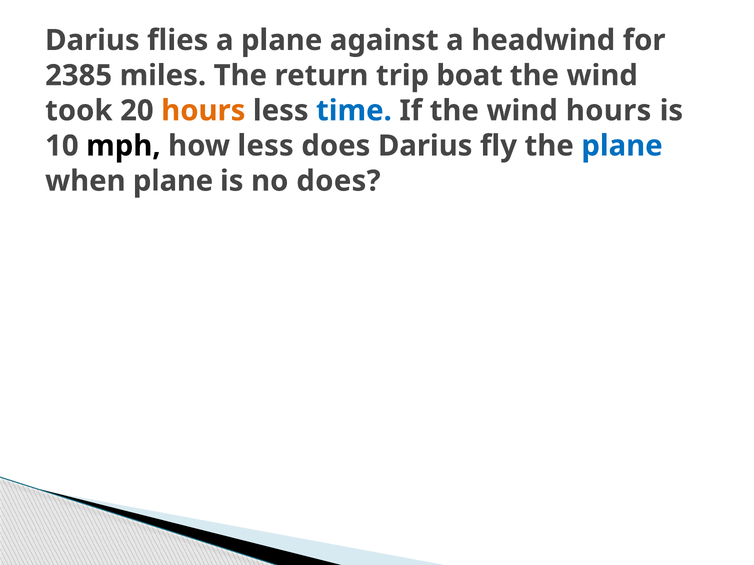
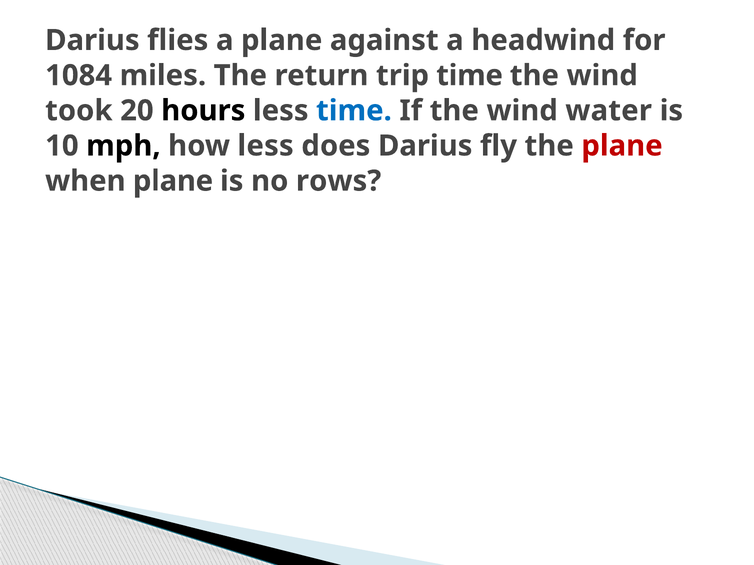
2385: 2385 -> 1084 (79, 76)
trip boat: boat -> time (470, 76)
hours colour: orange -> black (203, 111)
wind hours: hours -> water (609, 111)
plane colour: blue -> red (622, 146)
no does: does -> rows (339, 181)
